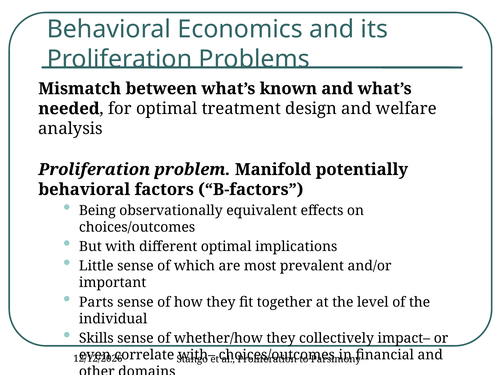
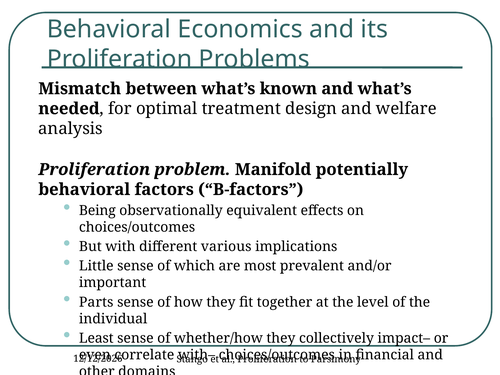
different optimal: optimal -> various (226, 247)
Skills: Skills -> Least (96, 338)
